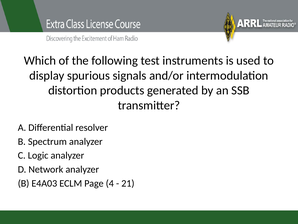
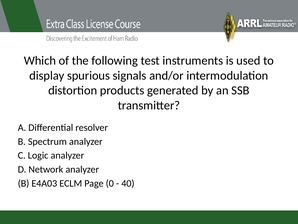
4: 4 -> 0 (110, 183)
21: 21 -> 40 (128, 183)
